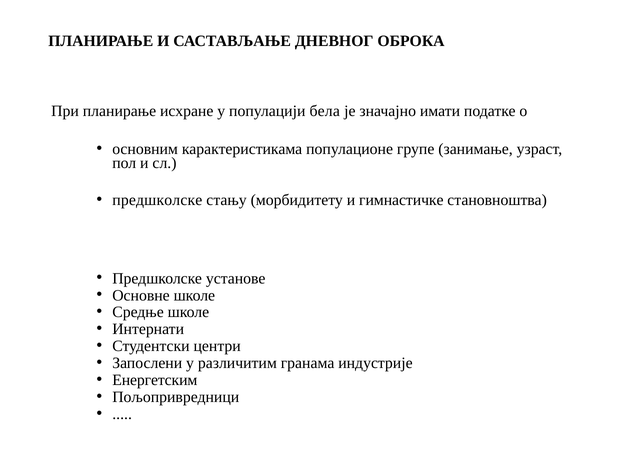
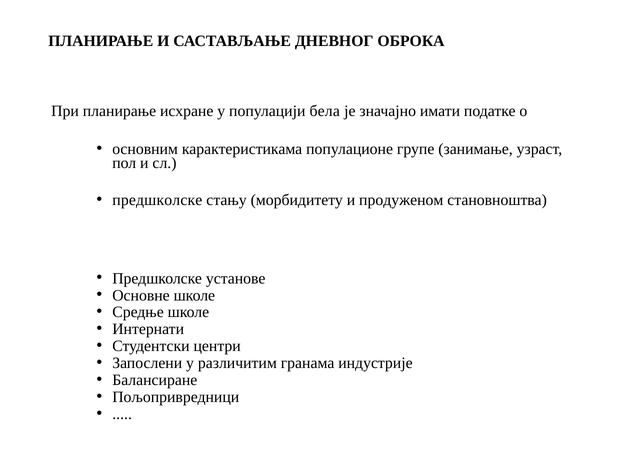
гимнастичке: гимнастичке -> продуженом (401, 200)
Енергетским: Енергетским -> Балансиране (155, 380)
